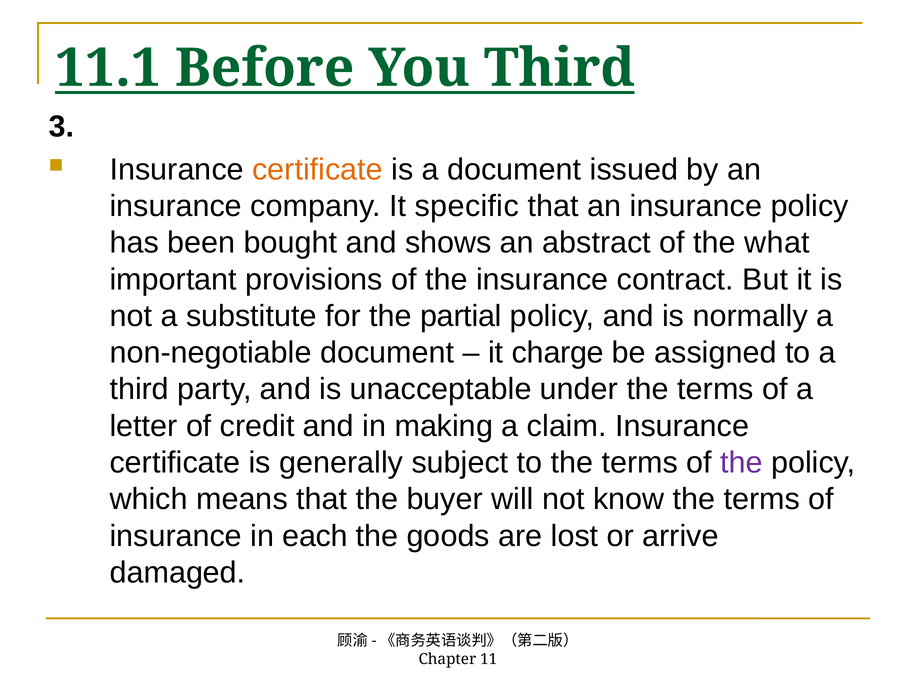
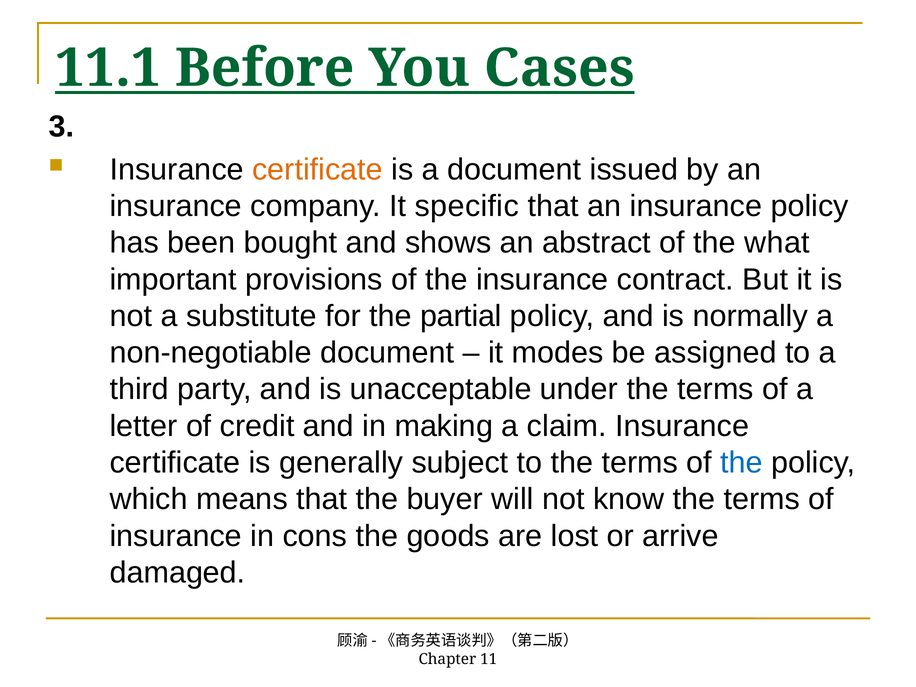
You Third: Third -> Cases (559, 68)
charge: charge -> modes (558, 353)
the colour: purple -> blue (741, 463)
each: each -> cons (315, 536)
